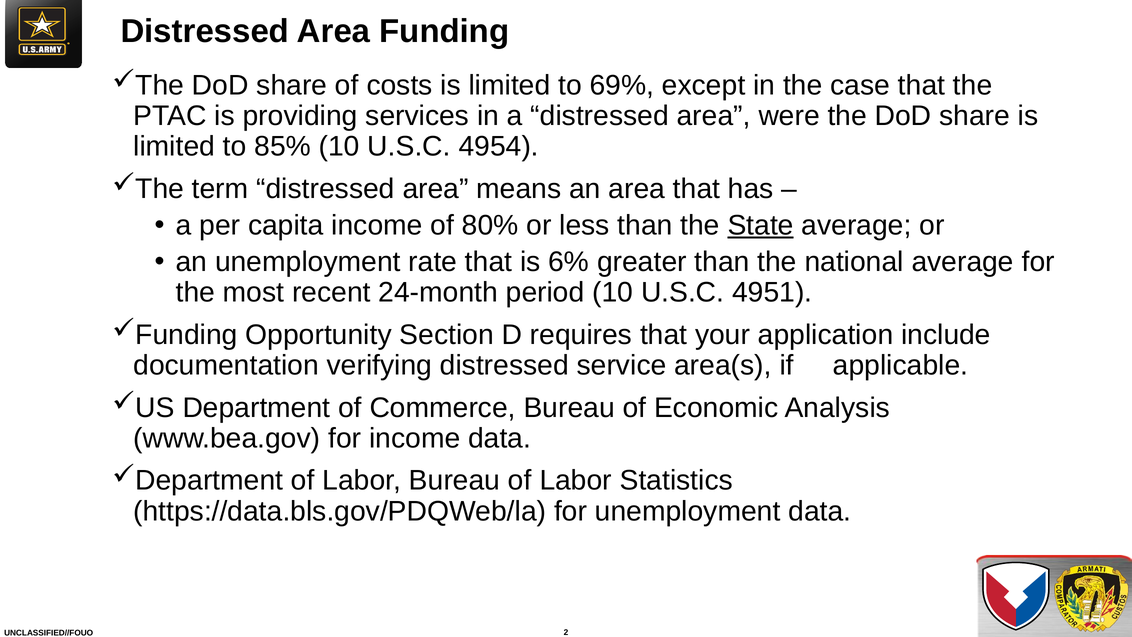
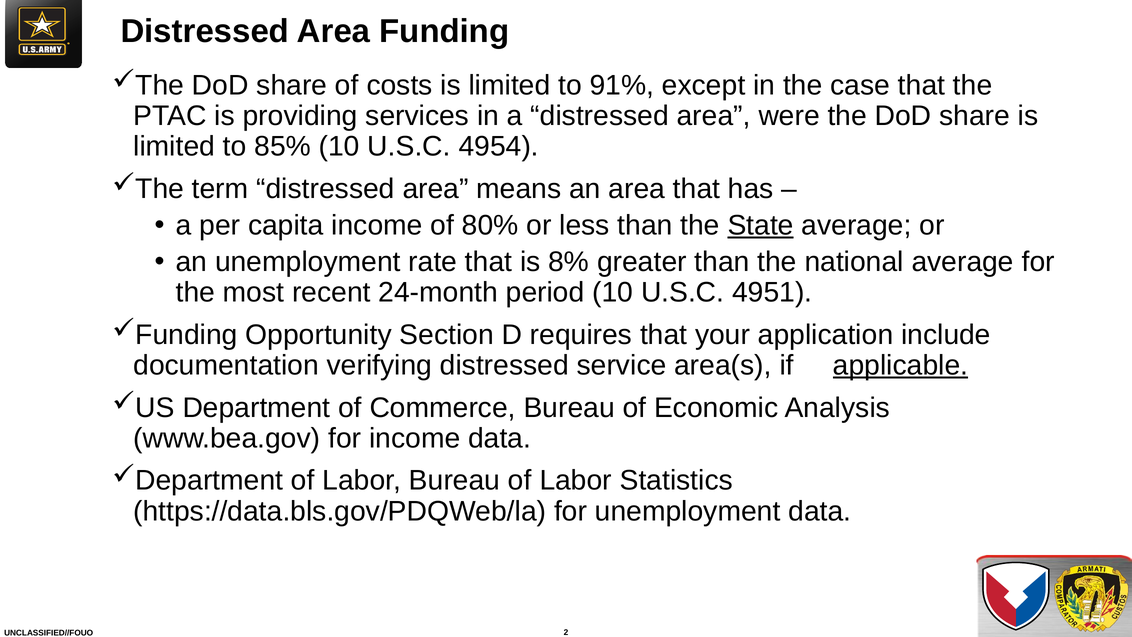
69%: 69% -> 91% (622, 85)
6%: 6% -> 8% (569, 262)
applicable underline: none -> present (901, 365)
